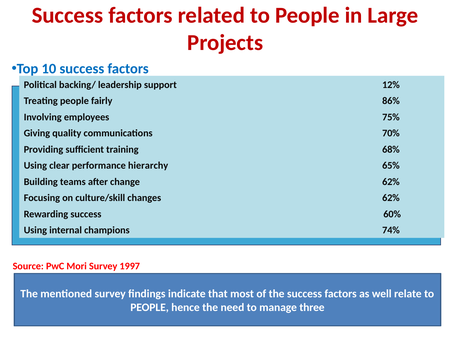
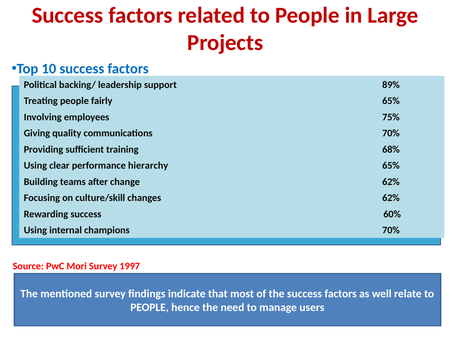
12%: 12% -> 89% (391, 85)
fairly 86%: 86% -> 65% (391, 101)
champions 74%: 74% -> 70% (391, 230)
three: three -> users (312, 308)
